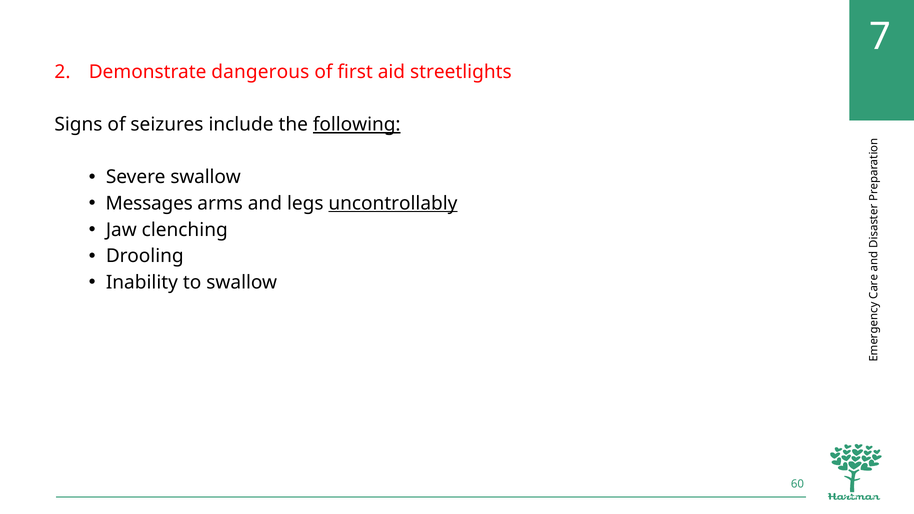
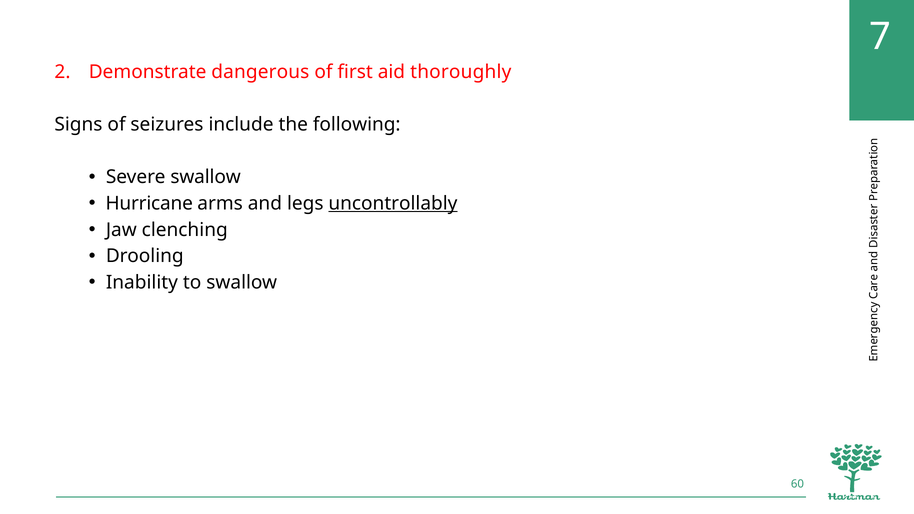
streetlights: streetlights -> thoroughly (461, 72)
following underline: present -> none (357, 125)
Messages: Messages -> Hurricane (149, 204)
